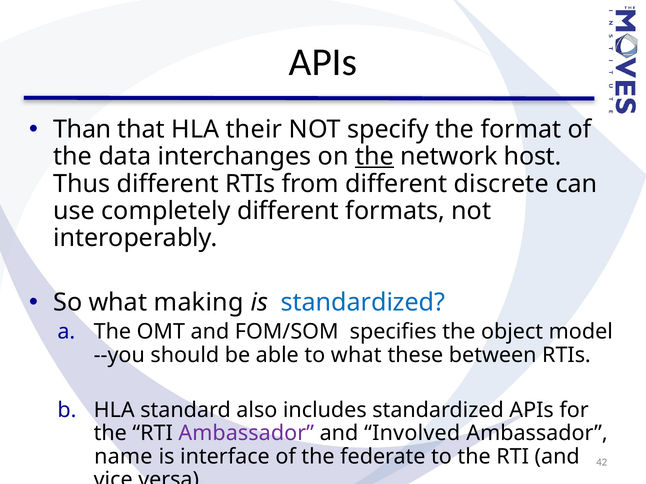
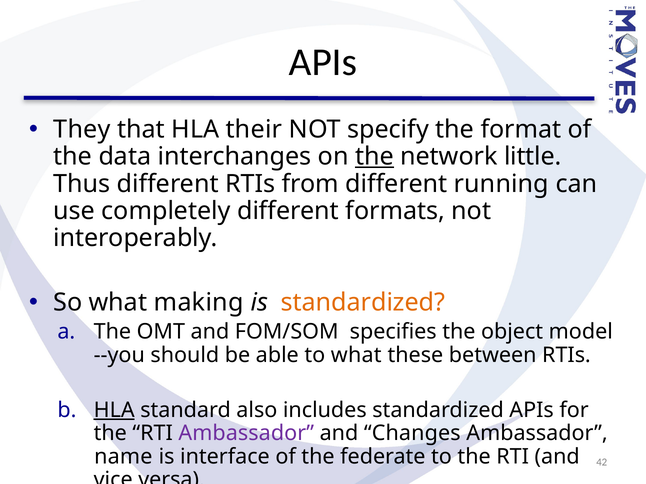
Than: Than -> They (82, 130)
host: host -> little (533, 157)
discrete: discrete -> running (501, 184)
standardized colour: blue -> orange (363, 303)
HLA underline: none -> present (114, 410)
Involved: Involved -> Changes (412, 434)
